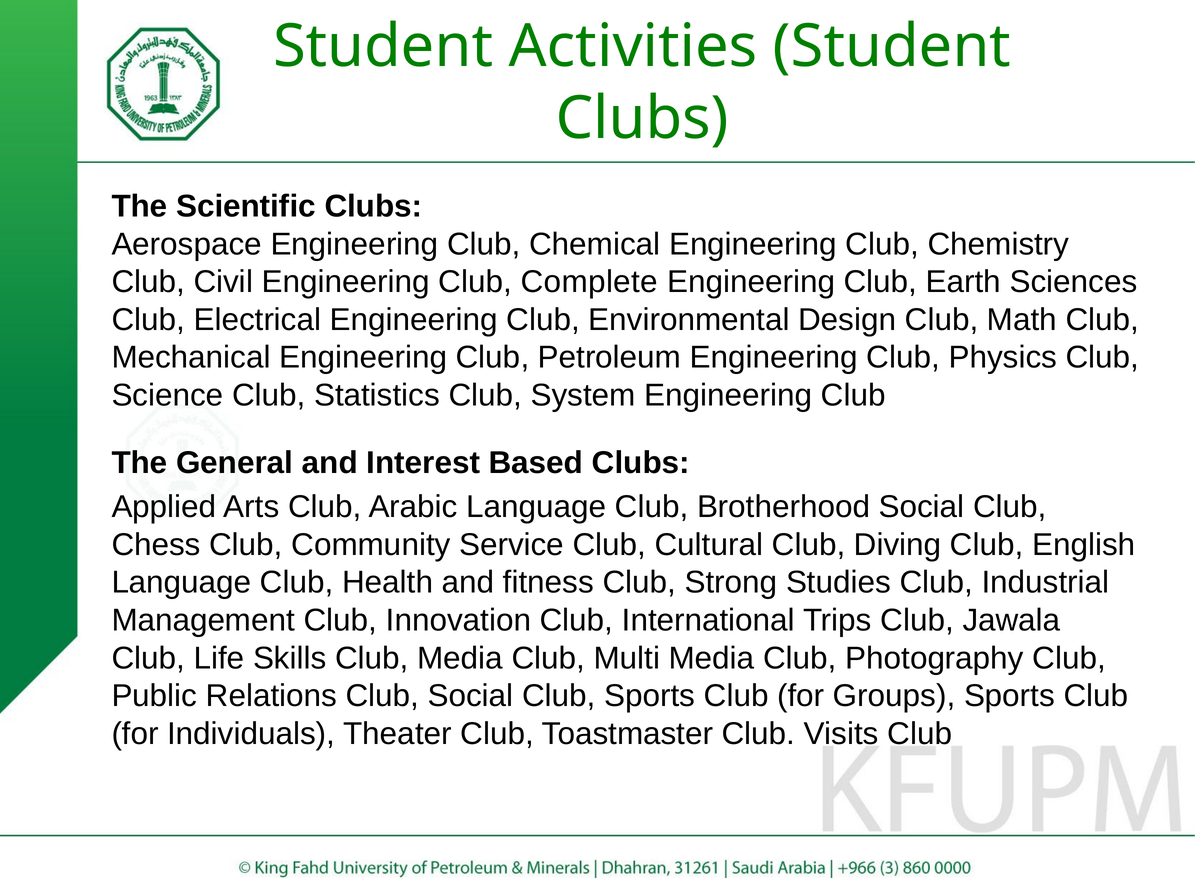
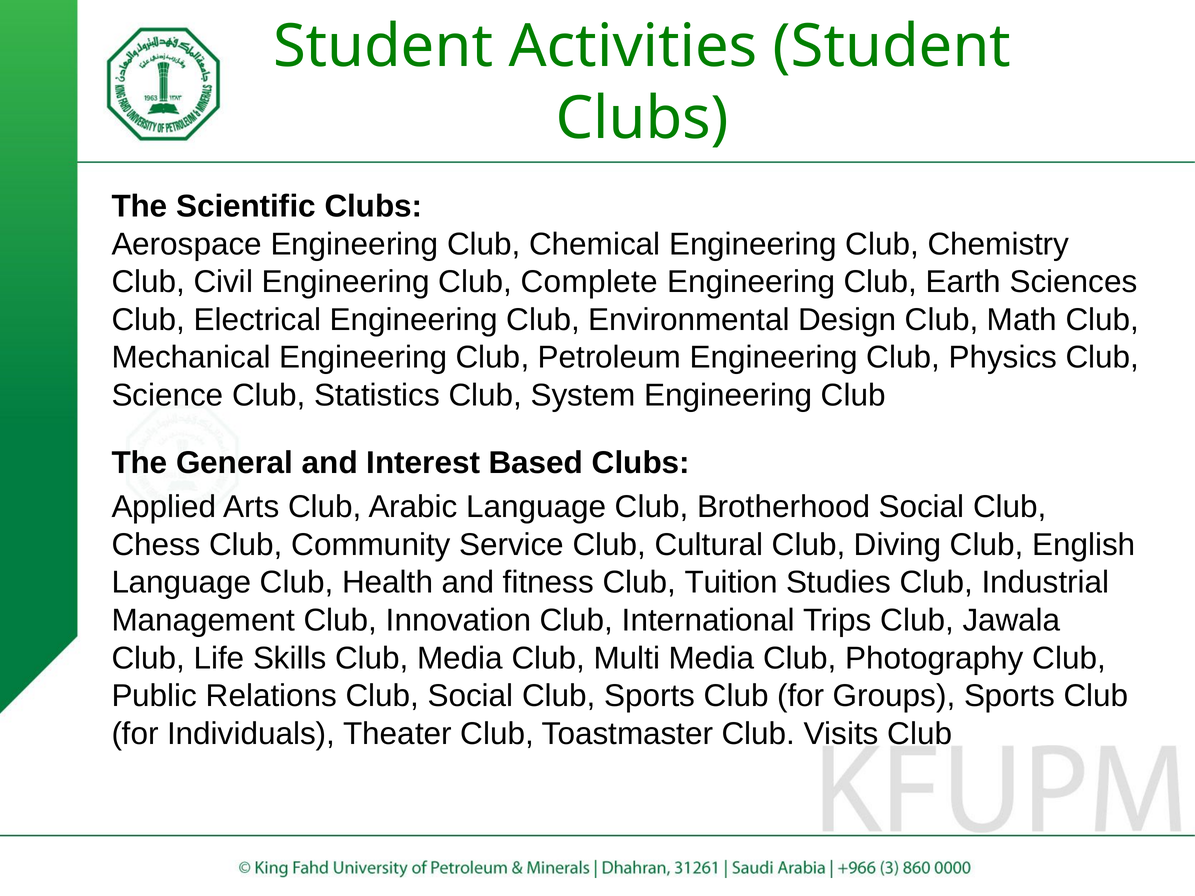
Strong: Strong -> Tuition (731, 583)
